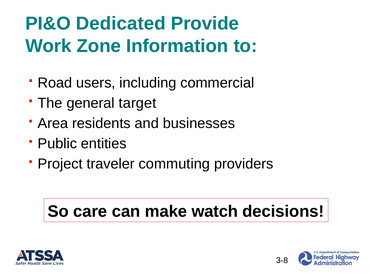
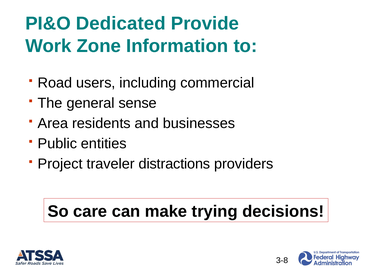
target: target -> sense (138, 103)
commuting: commuting -> distractions (174, 164)
watch: watch -> trying (215, 211)
